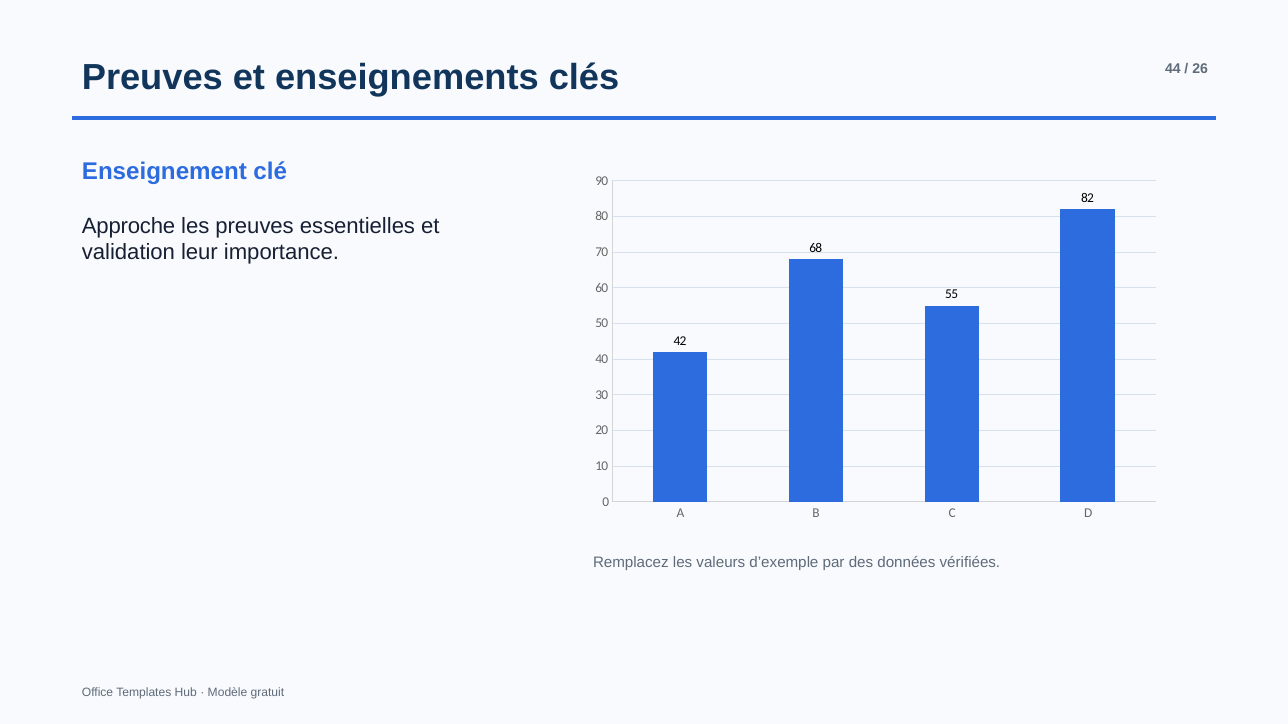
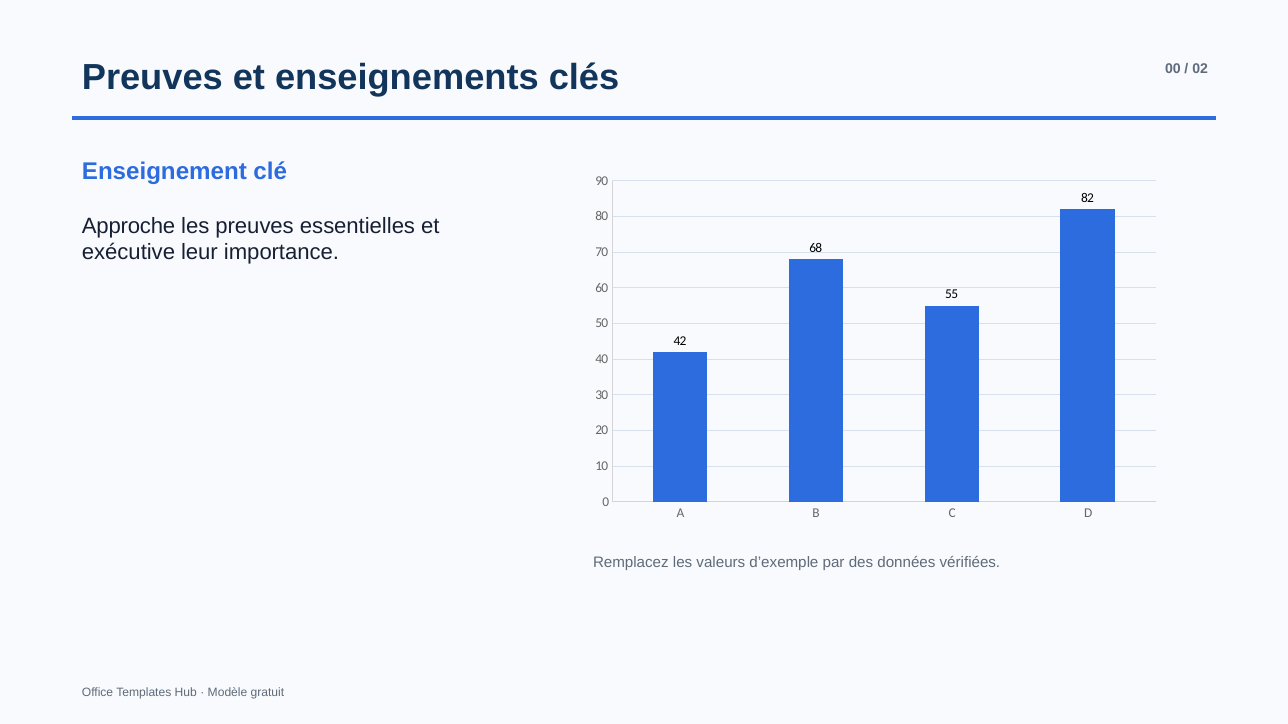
44: 44 -> 00 (1173, 69)
26: 26 -> 02 (1200, 69)
validation: validation -> exécutive (128, 252)
